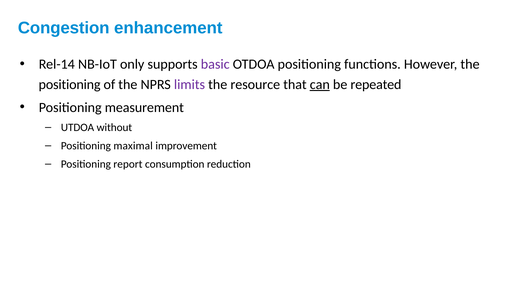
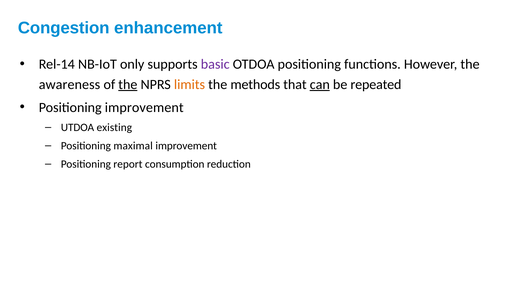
positioning: positioning -> awareness (69, 84)
the underline: none -> present (128, 84)
limits colour: purple -> orange (190, 84)
resource: resource -> methods (255, 84)
Positioning measurement: measurement -> improvement (144, 107)
without: without -> existing (114, 127)
